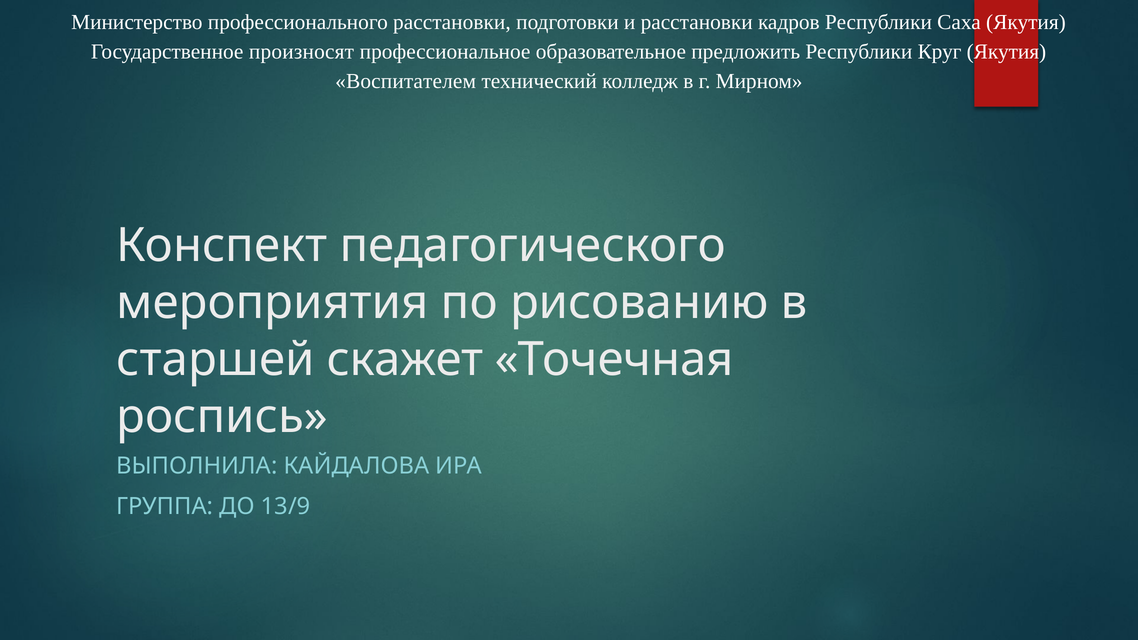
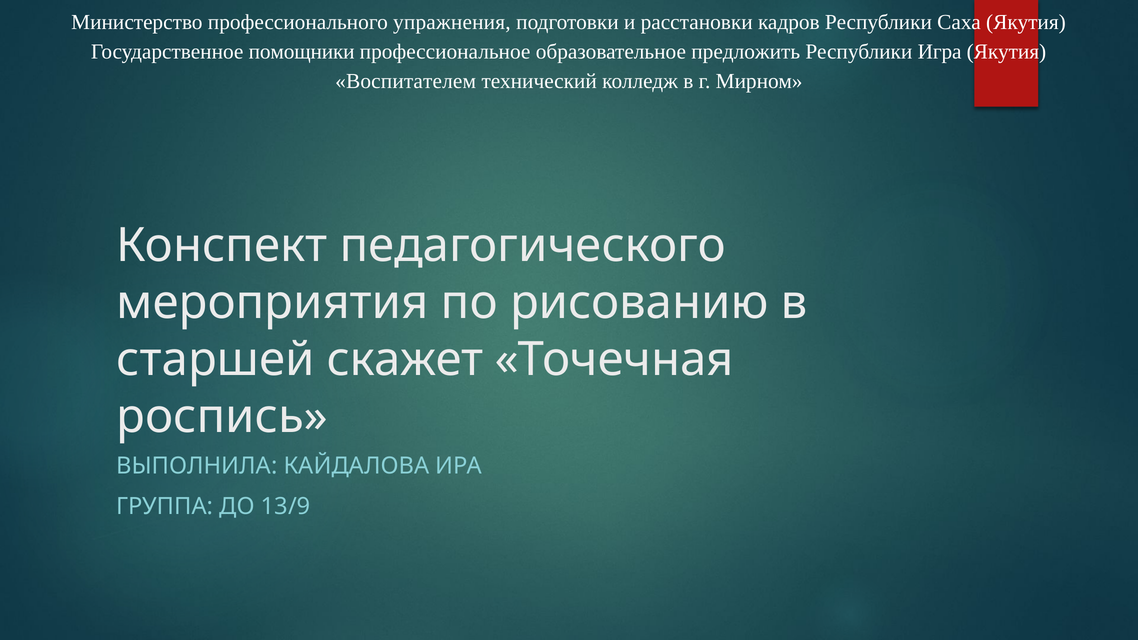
профессионального расстановки: расстановки -> упражнения (452, 22)
произносят: произносят -> помощники (302, 52)
Круг: Круг -> Игра (940, 52)
